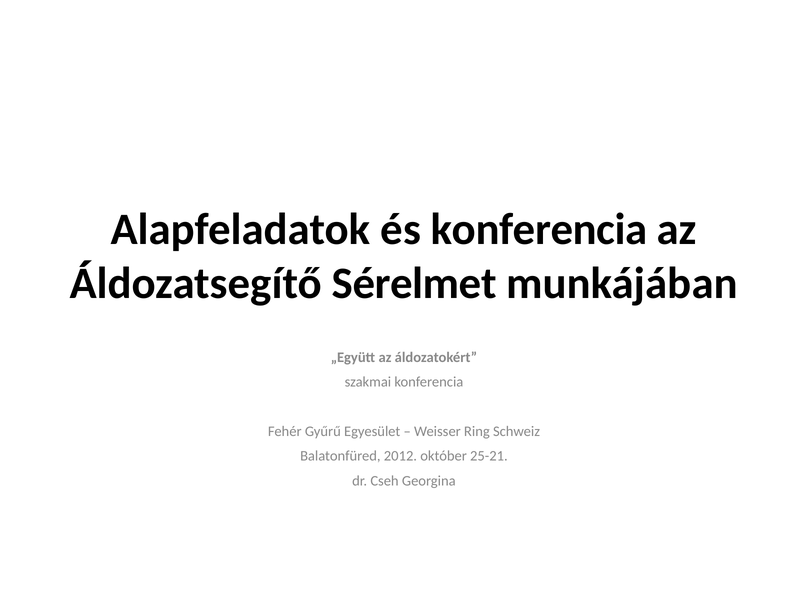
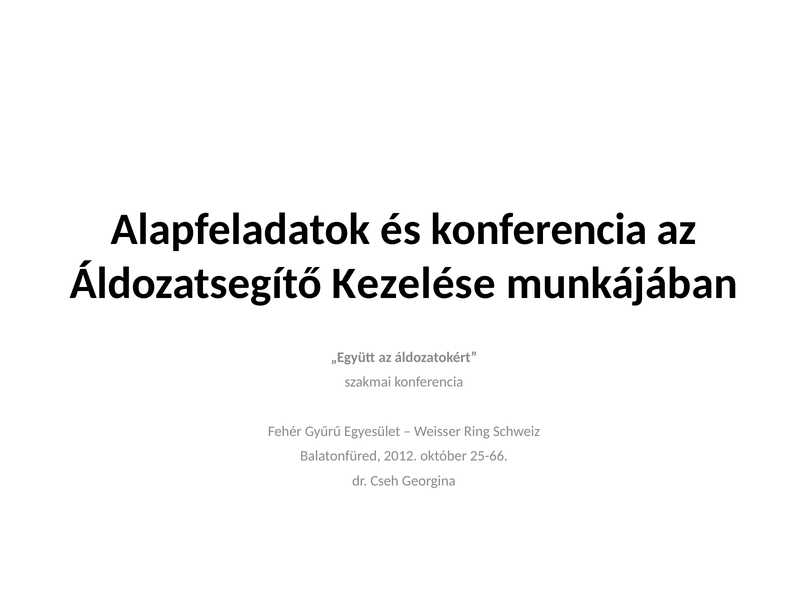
Sérelmet: Sérelmet -> Kezelése (414, 283)
25-21: 25-21 -> 25-66 (489, 456)
